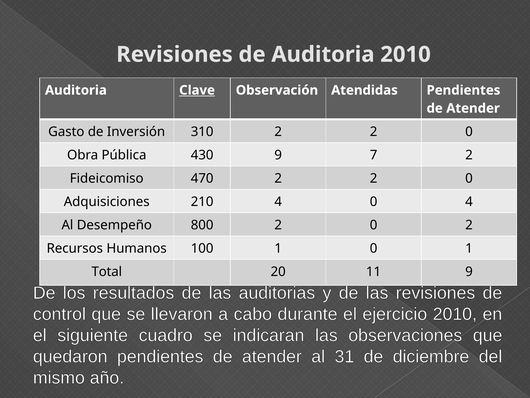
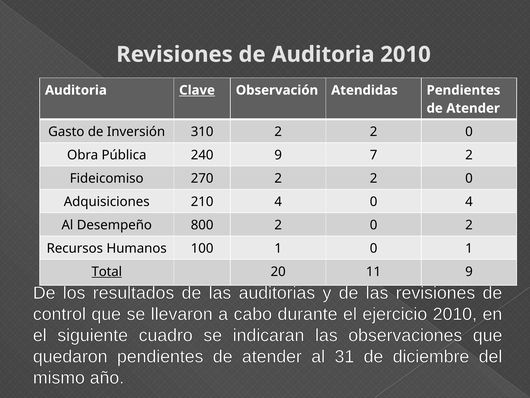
430: 430 -> 240 (202, 155)
470: 470 -> 270 (202, 178)
Total underline: none -> present (107, 271)
